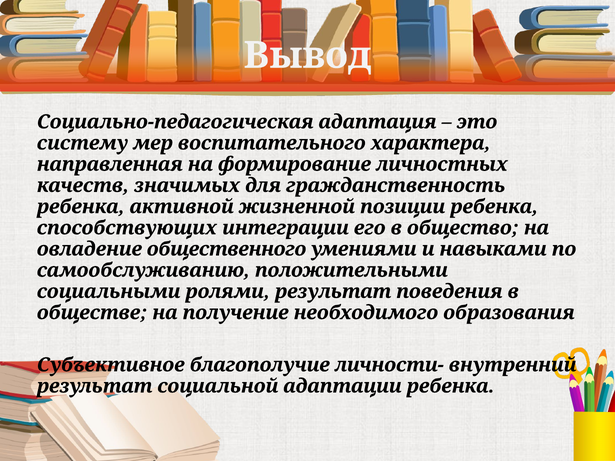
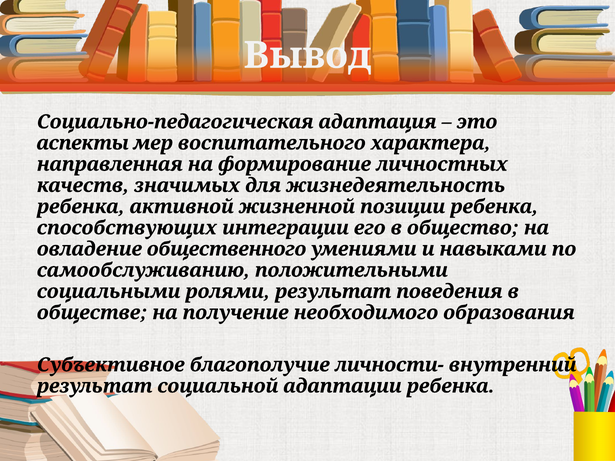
систему: систему -> аспекты (83, 143)
гражданственность: гражданственность -> жизнедеятельность (396, 186)
